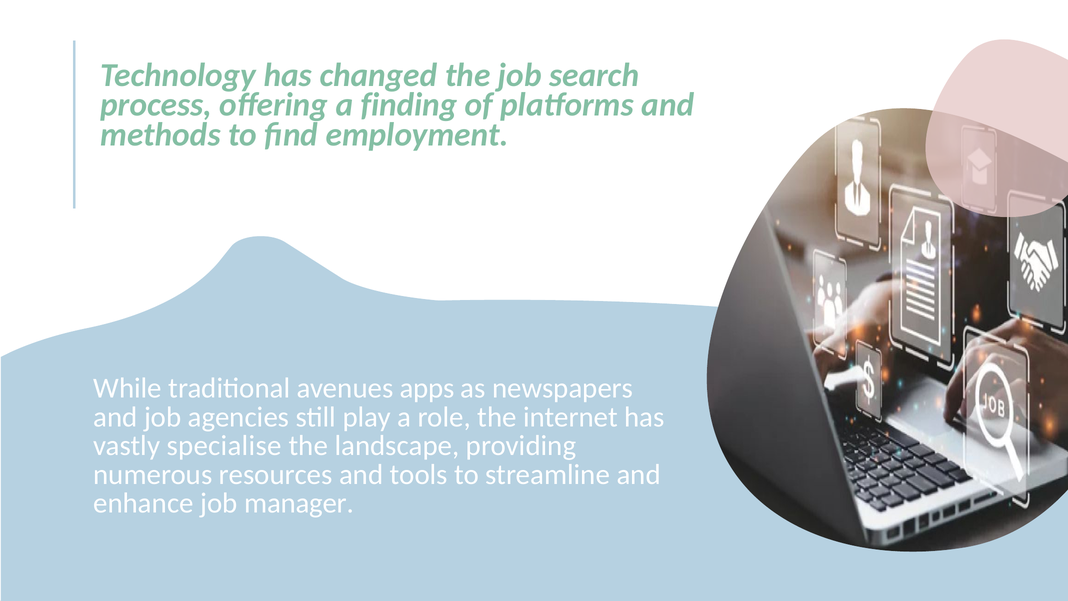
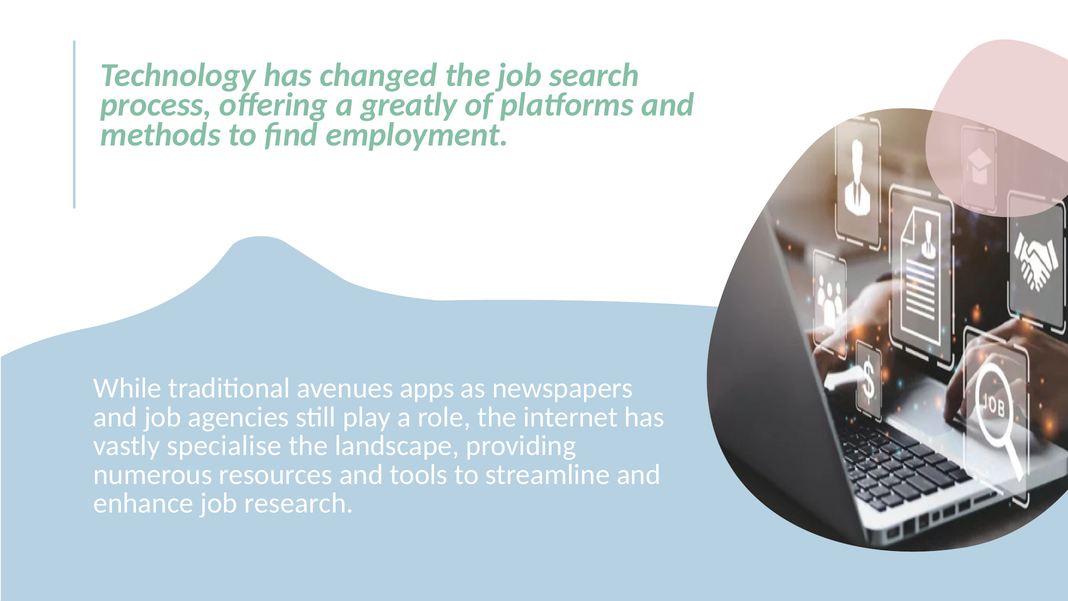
finding: finding -> greatly (409, 105)
manager: manager -> research (299, 503)
